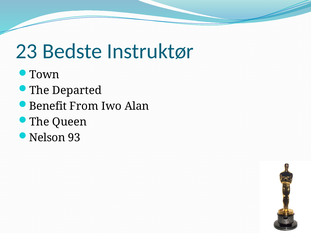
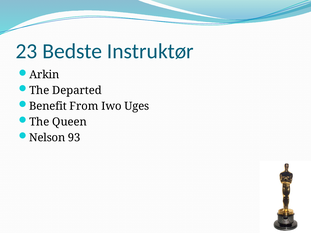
Town: Town -> Arkin (44, 75)
Alan: Alan -> Uges (137, 106)
